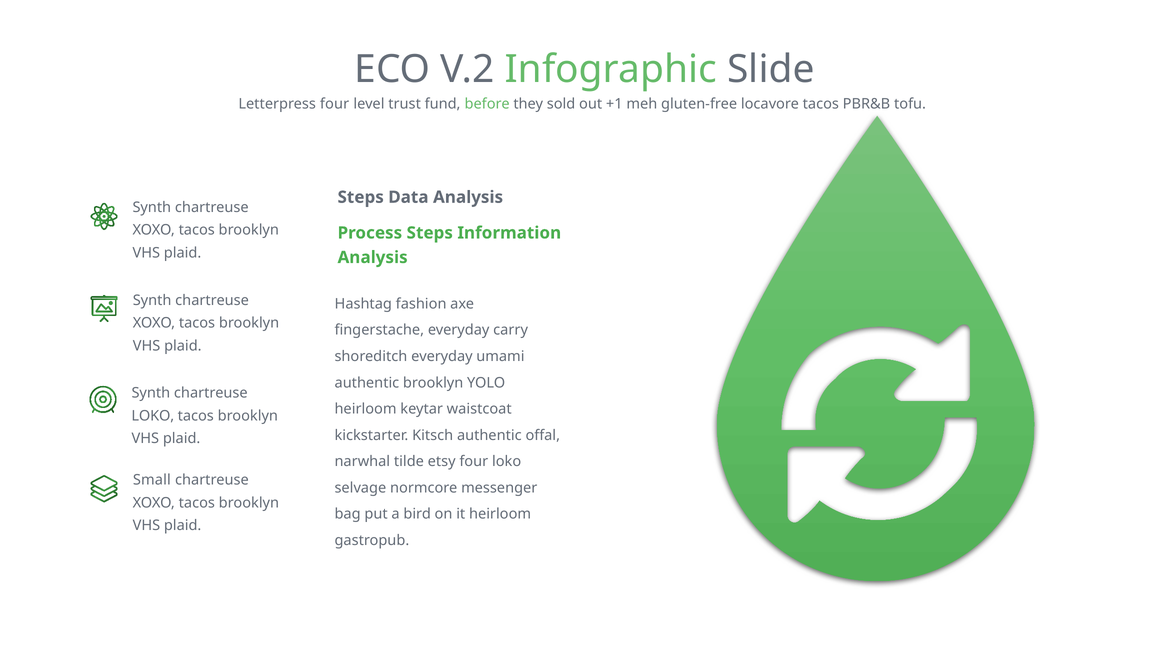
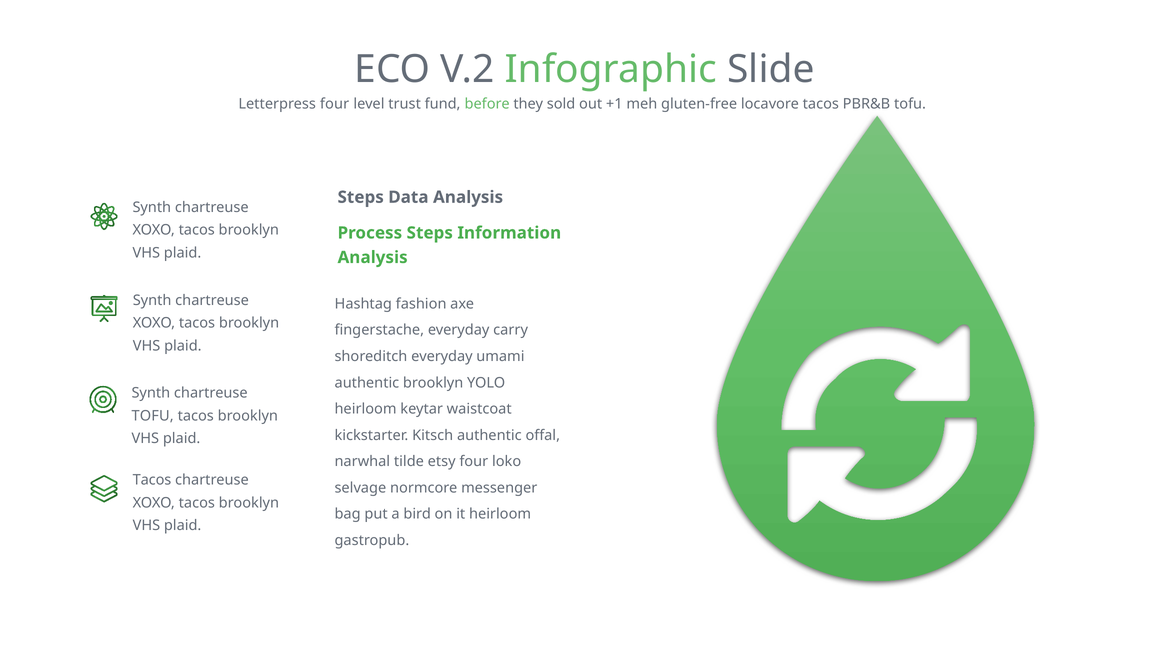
LOKO: LOKO -> TOFU (153, 416)
Small: Small -> Tacos (152, 480)
